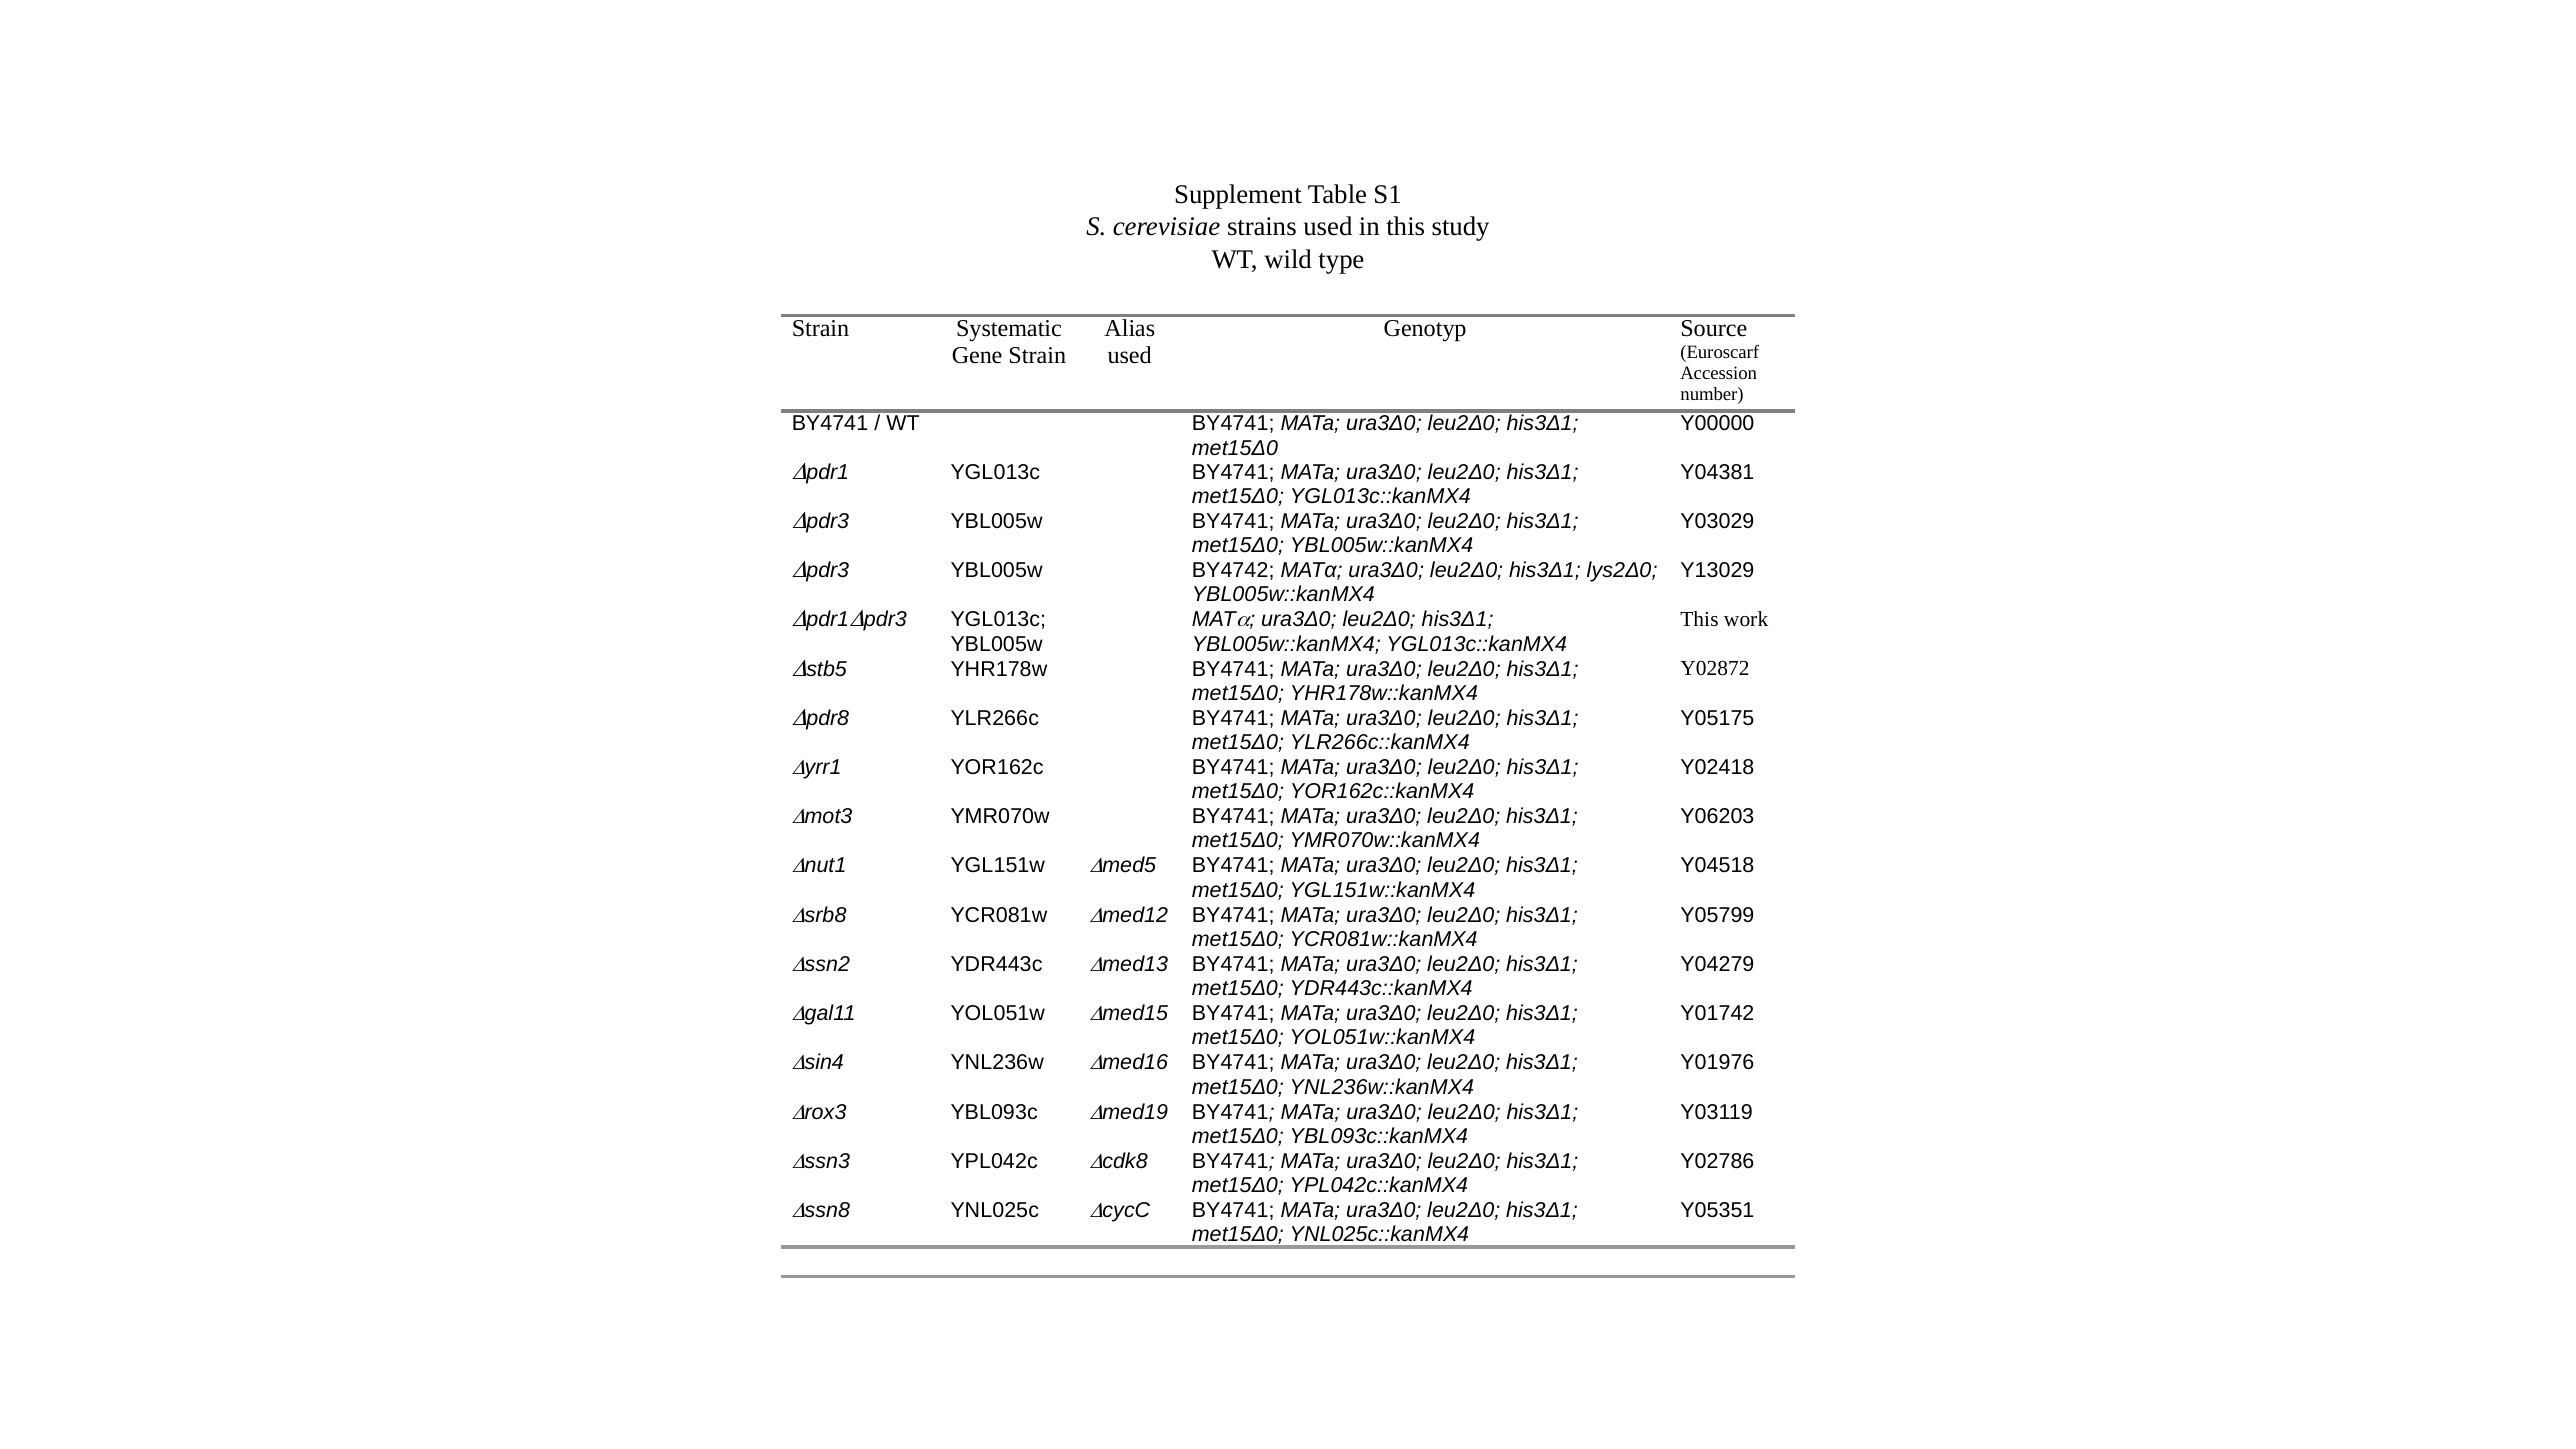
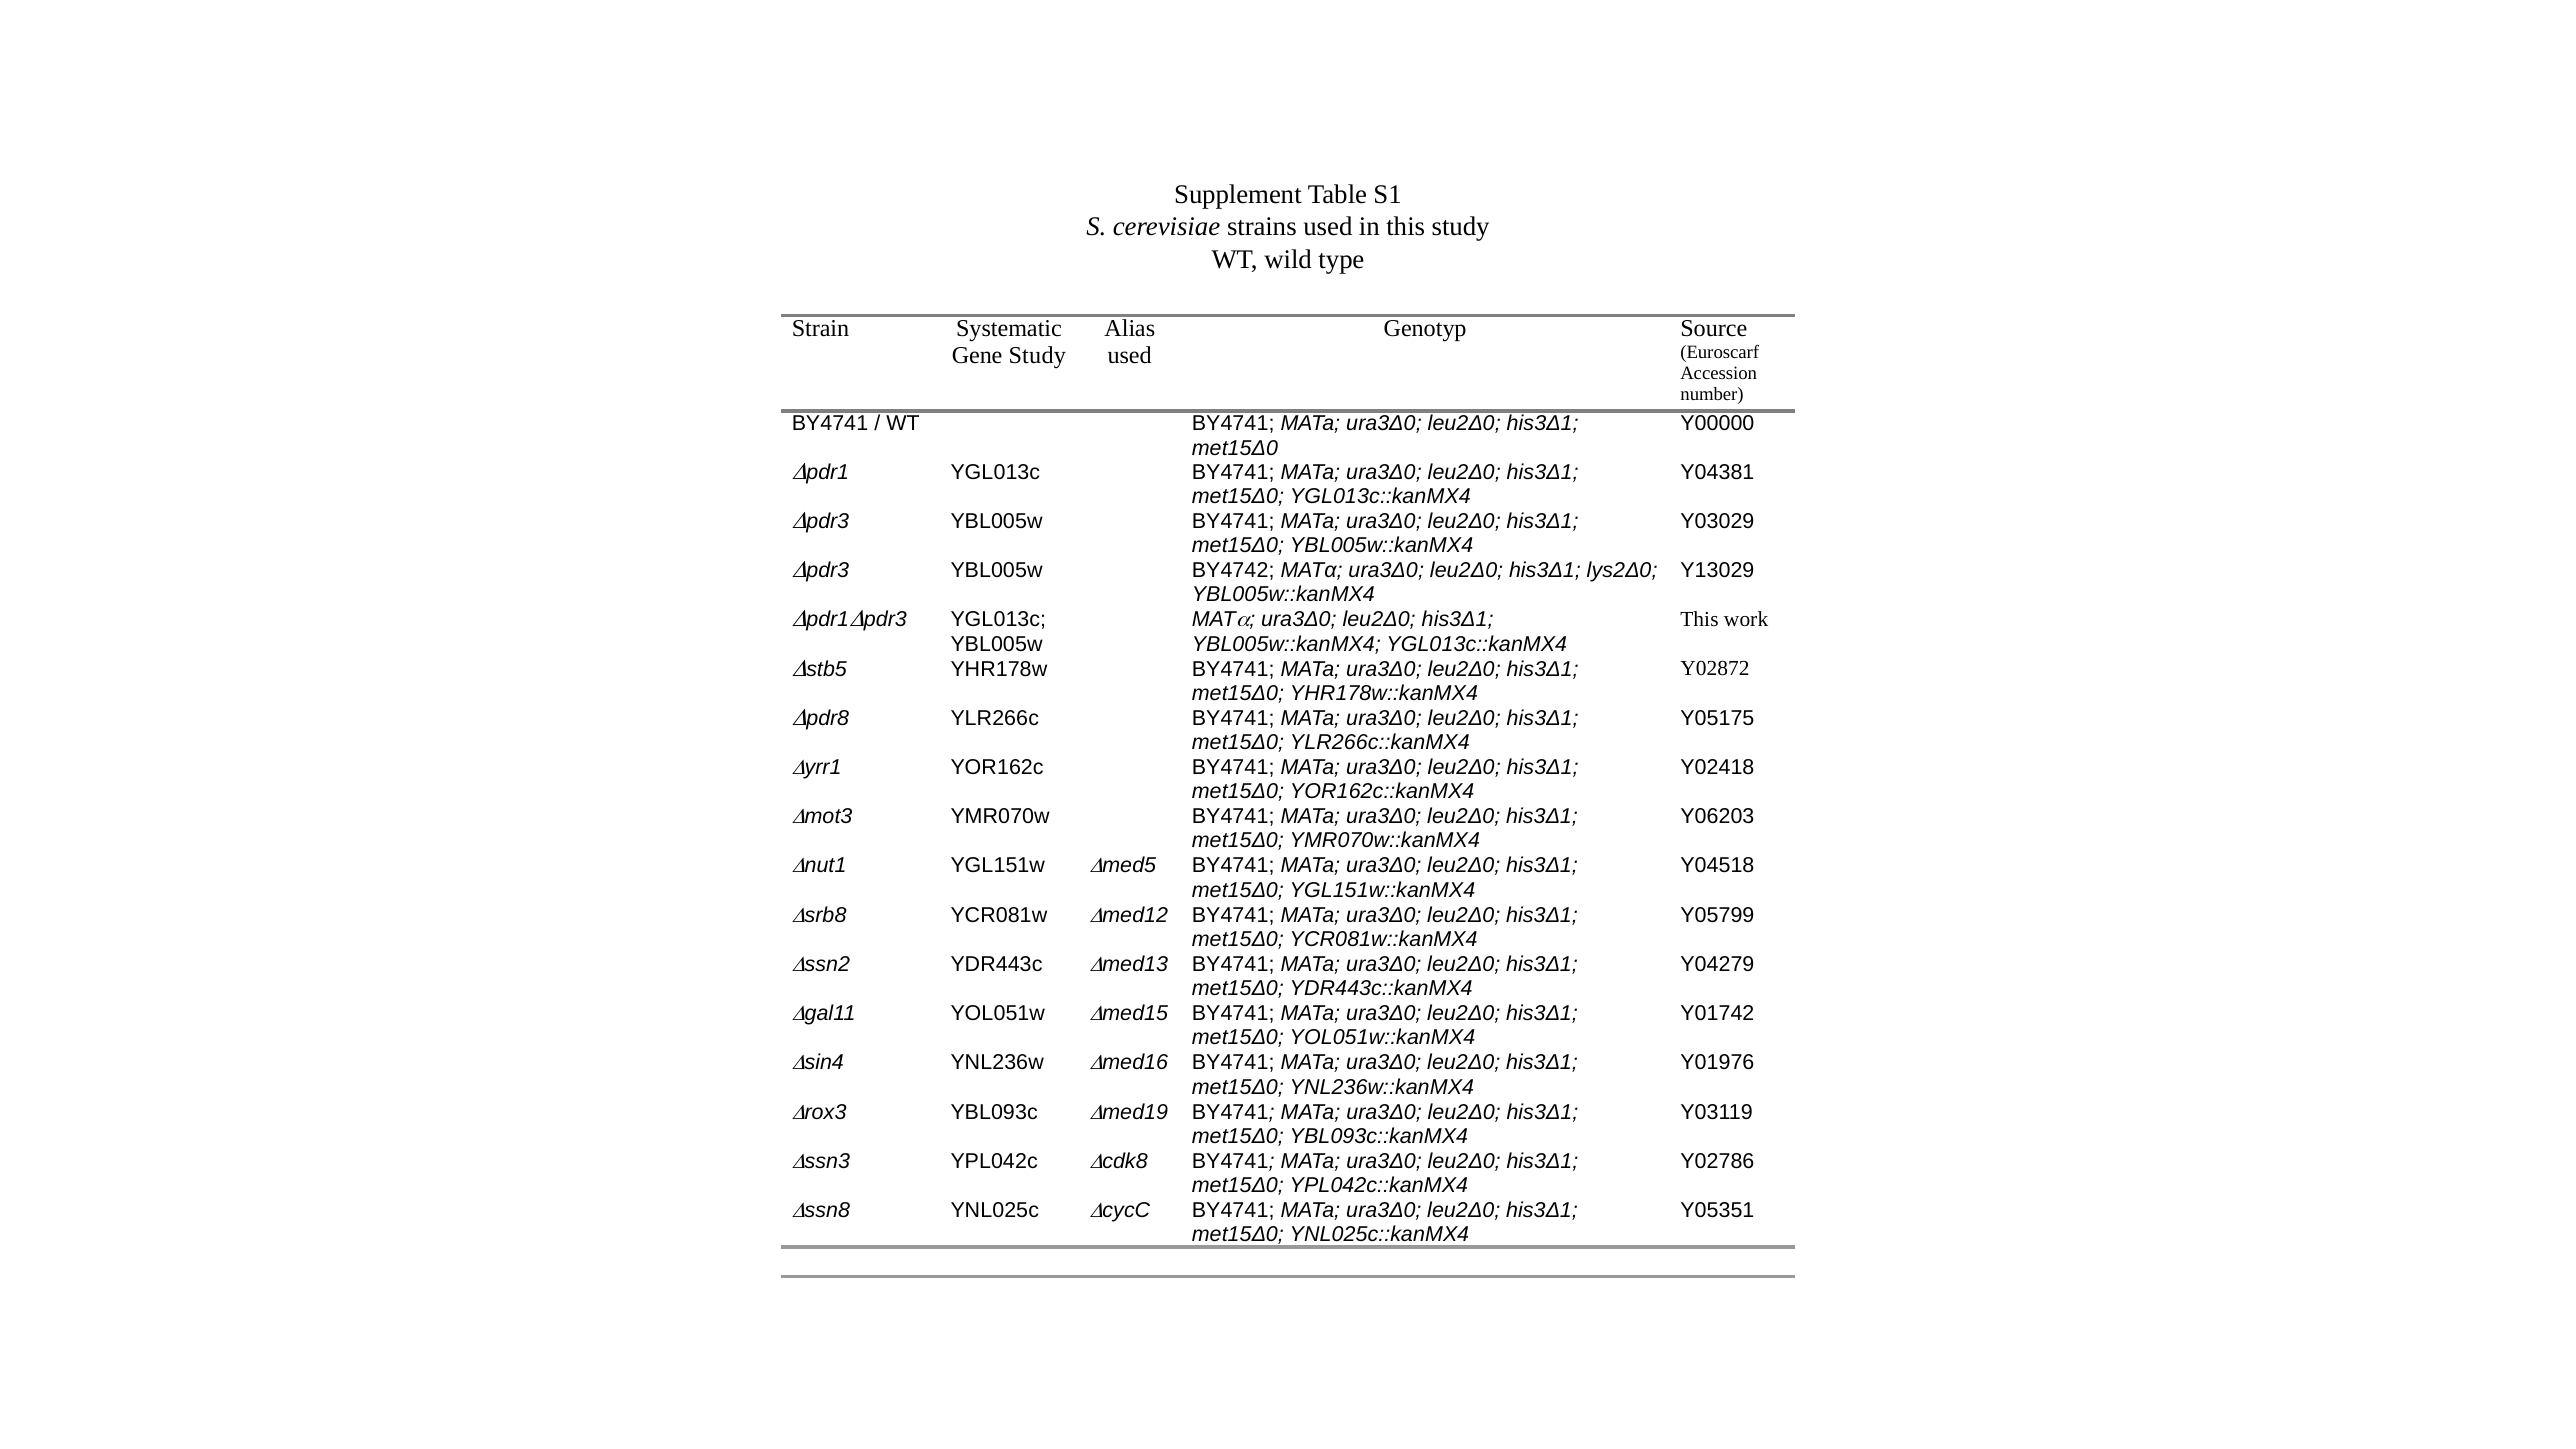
Gene Strain: Strain -> Study (1037, 356)
